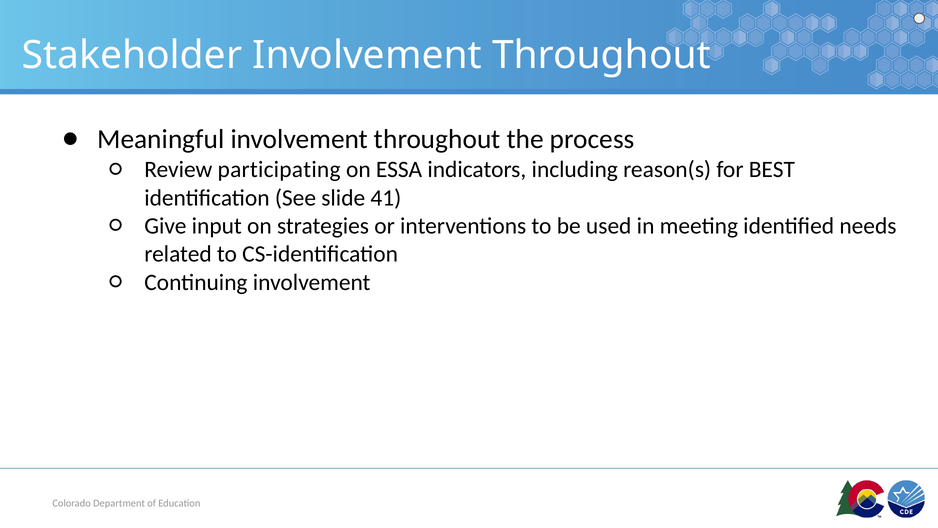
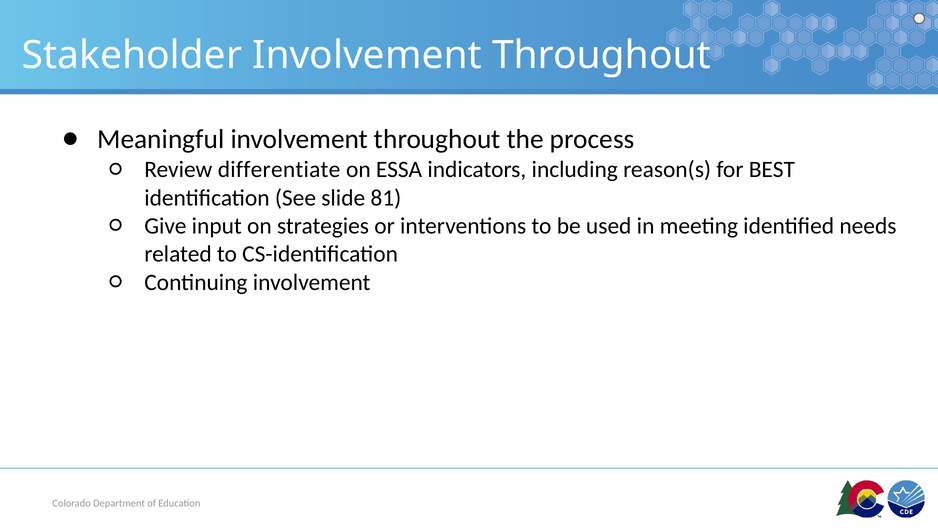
participating: participating -> differentiate (279, 170)
41: 41 -> 81 (386, 198)
